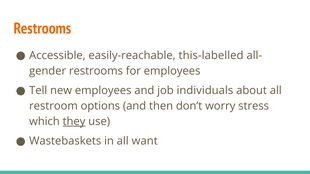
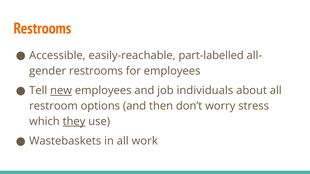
this-labelled: this-labelled -> part-labelled (211, 56)
new underline: none -> present (61, 91)
want: want -> work (145, 141)
